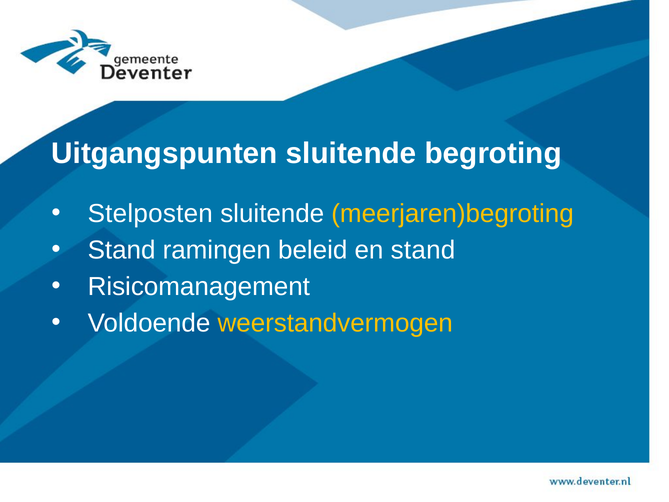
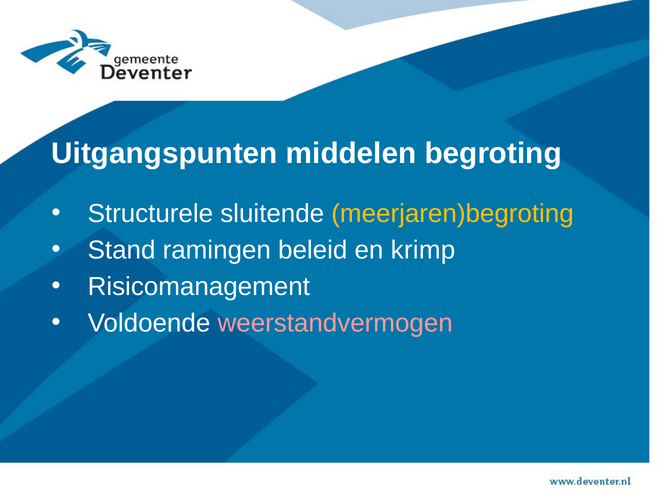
Uitgangspunten sluitende: sluitende -> middelen (351, 154)
Stelposten: Stelposten -> Structurele (150, 214)
en stand: stand -> krimp (423, 250)
weerstandvermogen colour: yellow -> pink (335, 323)
